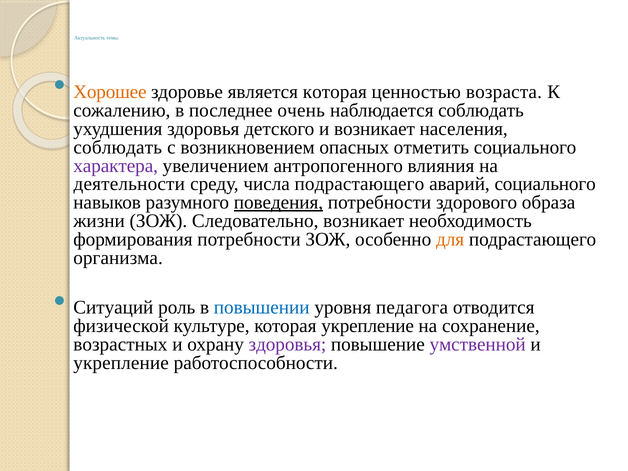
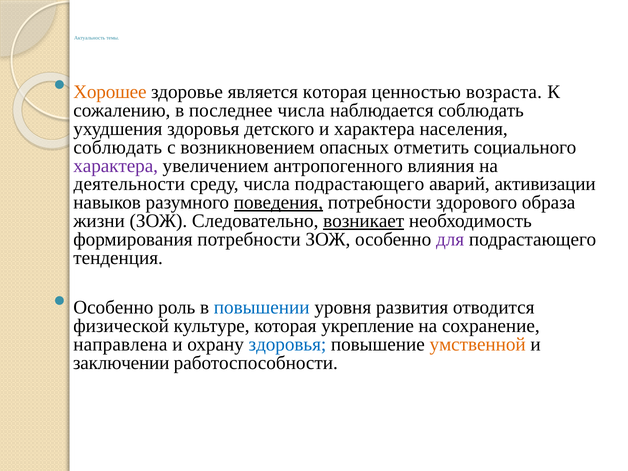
последнее очень: очень -> числа (301, 110)
и возникает: возникает -> характера (374, 129)
аварий социального: социального -> активизации (545, 184)
возникает underline: none -> present (364, 221)
для colour: orange -> purple (450, 239)
организма: организма -> тенденция (118, 258)
Ситуаций: Ситуаций -> Особенно (113, 308)
педагога: педагога -> развития (412, 308)
возрастных: возрастных -> направлена (120, 344)
здоровья colour: purple -> blue (287, 344)
умственной colour: purple -> orange (478, 344)
укрепление: укрепление -> заключении (121, 363)
